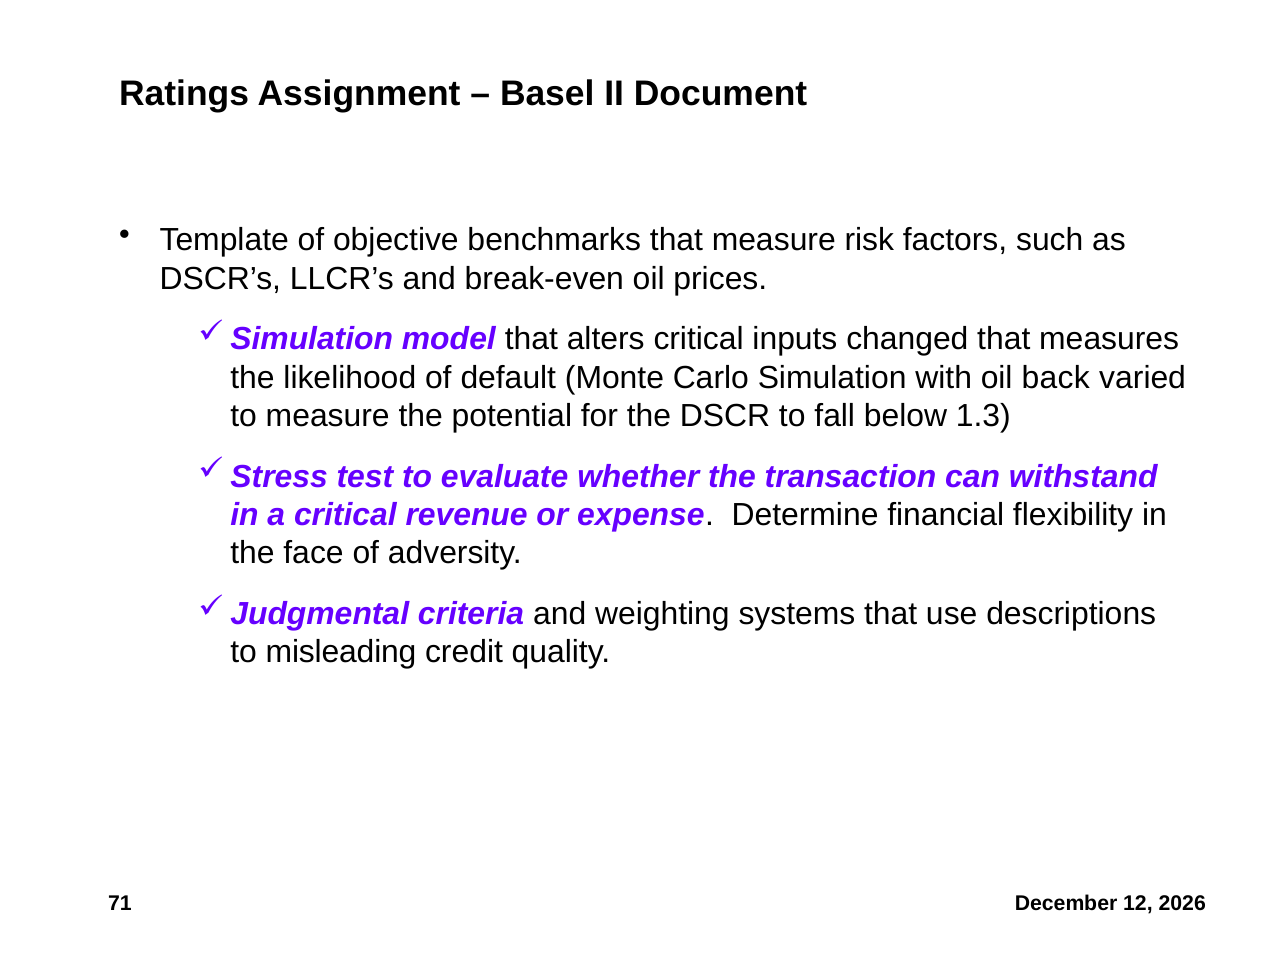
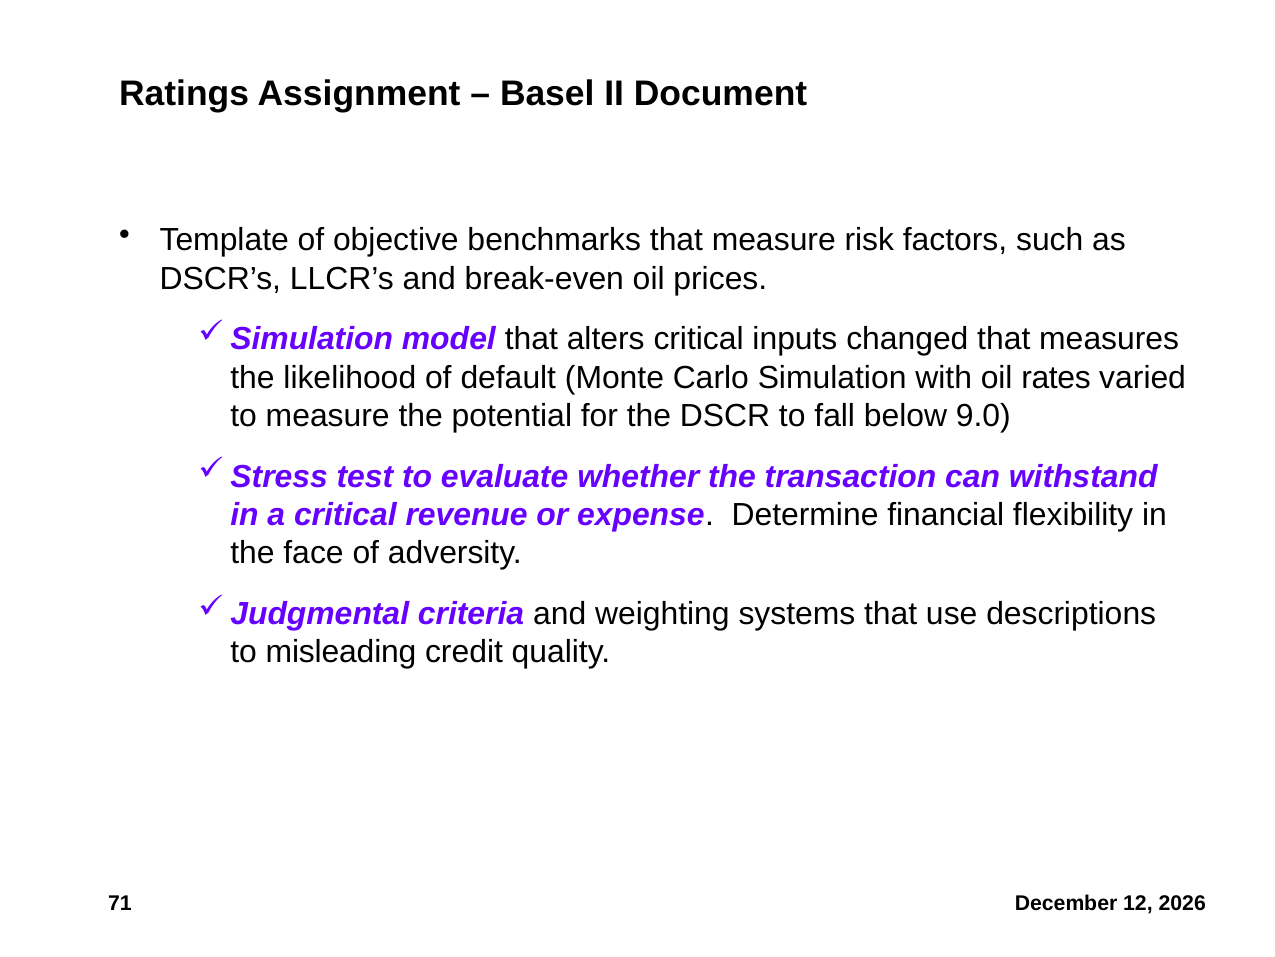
back: back -> rates (1056, 377)
1.3: 1.3 -> 9.0 (983, 416)
